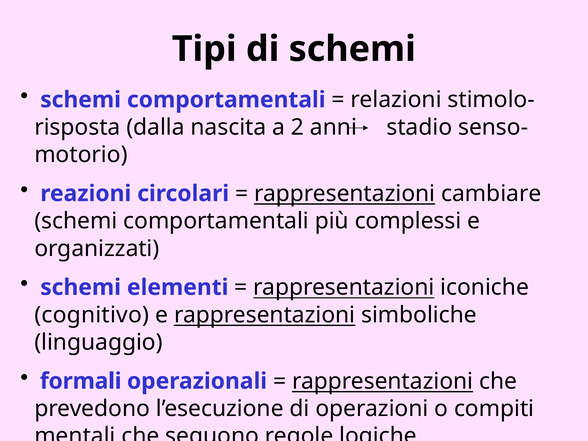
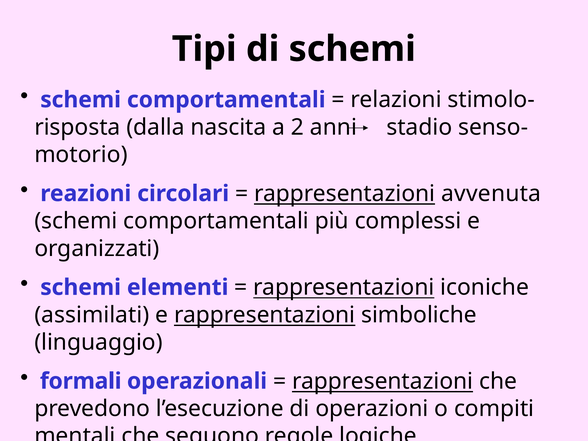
cambiare: cambiare -> avvenuta (491, 194)
cognitivo: cognitivo -> assimilati (92, 315)
